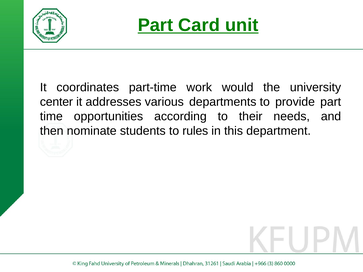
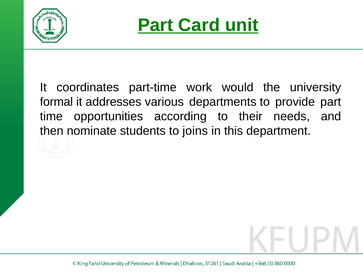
center: center -> formal (56, 102)
rules: rules -> joins (195, 131)
